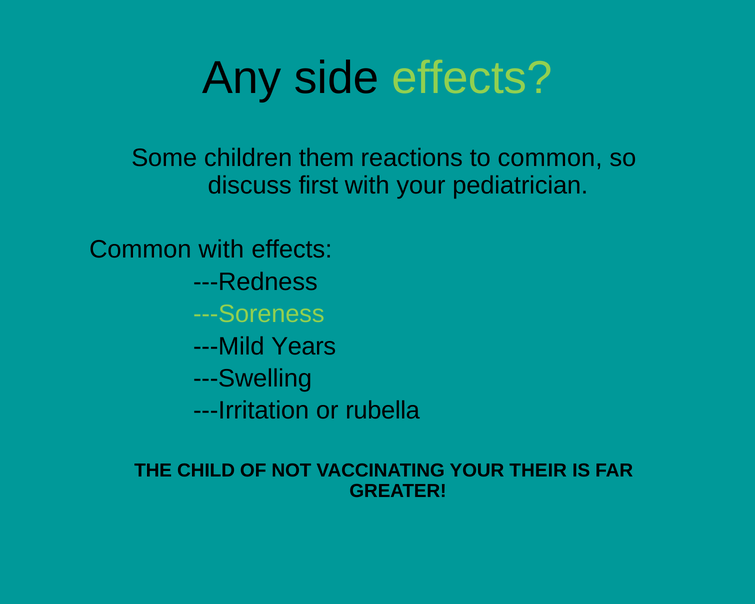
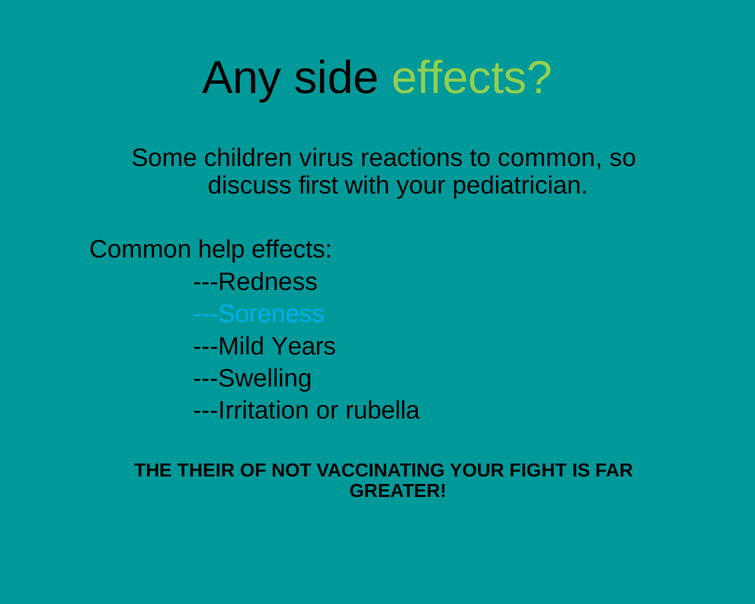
them: them -> virus (326, 158)
Common with: with -> help (222, 250)
---Soreness colour: light green -> light blue (259, 314)
CHILD: CHILD -> THEIR (206, 470)
THEIR: THEIR -> FIGHT (538, 470)
